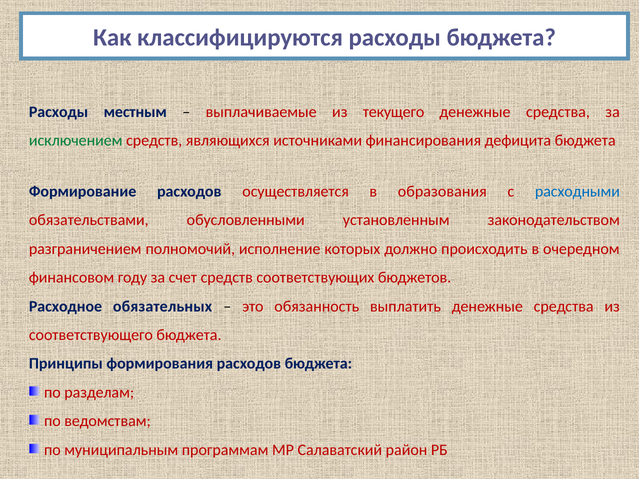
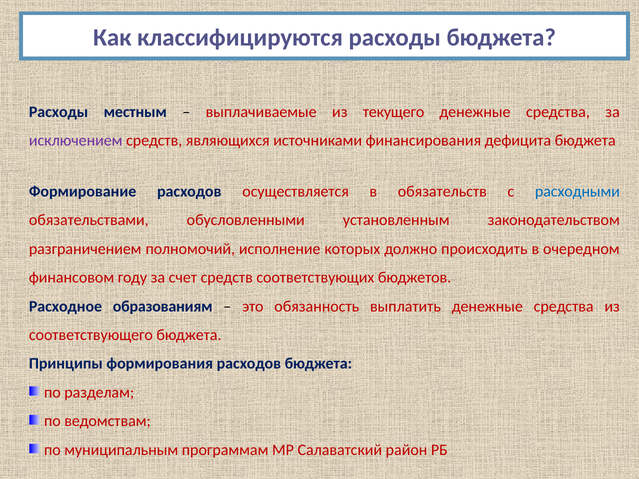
исключением colour: green -> purple (76, 141)
образования: образования -> обязательств (442, 191)
обязательных: обязательных -> образованиям (163, 306)
